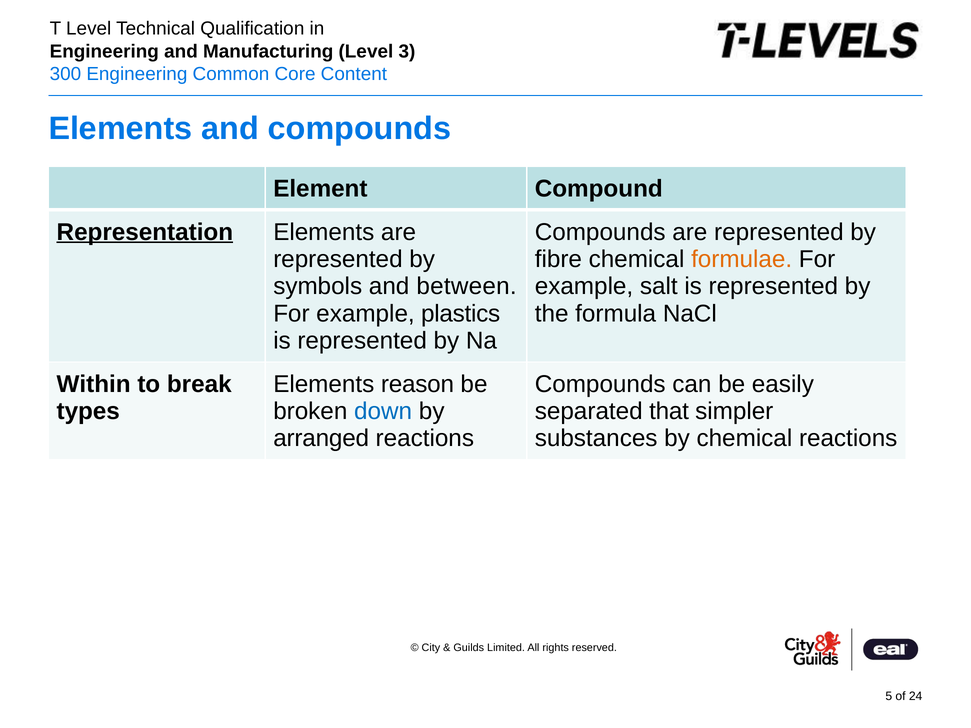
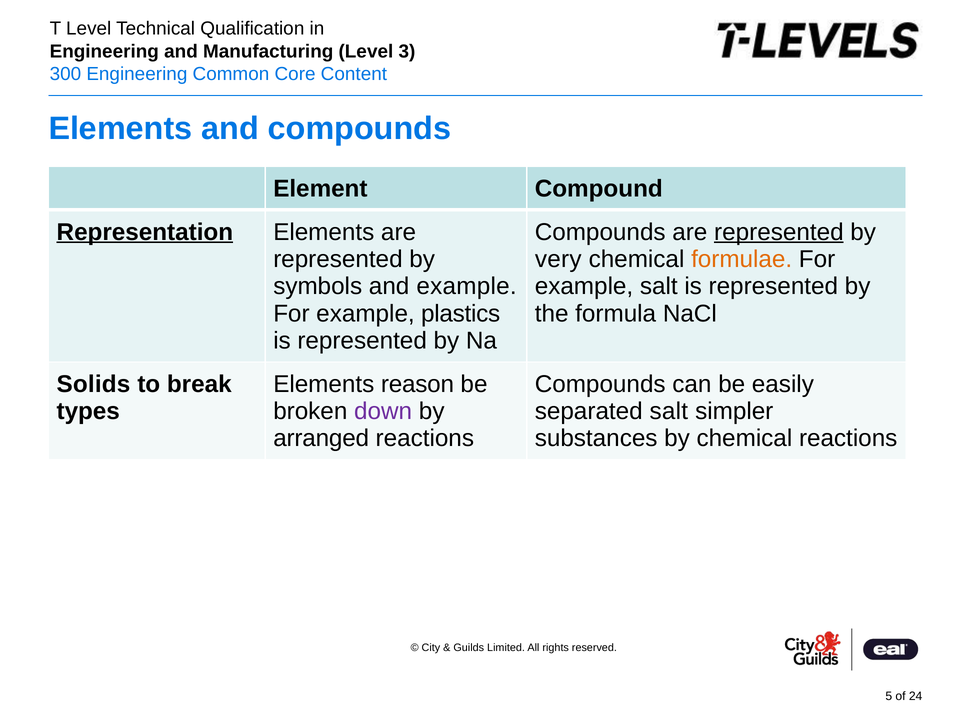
represented underline: none -> present (779, 232)
fibre: fibre -> very (558, 259)
and between: between -> example (467, 286)
Within: Within -> Solids (93, 384)
down colour: blue -> purple (383, 411)
separated that: that -> salt (669, 411)
